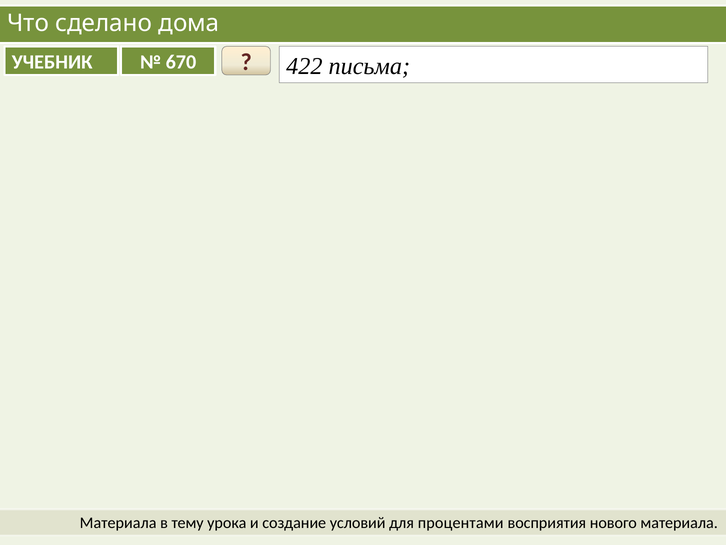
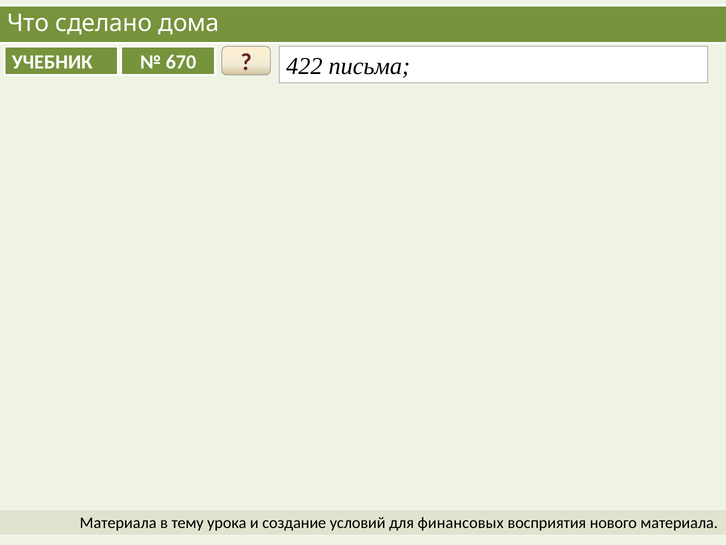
процентами: процентами -> финансовых (461, 523)
